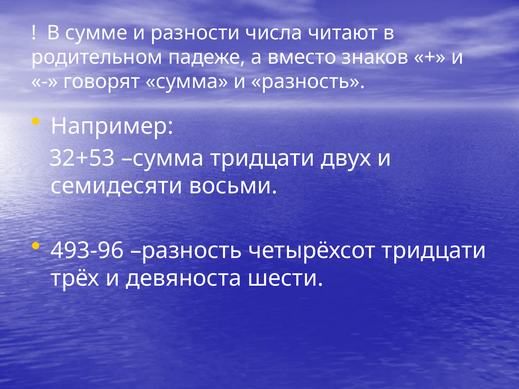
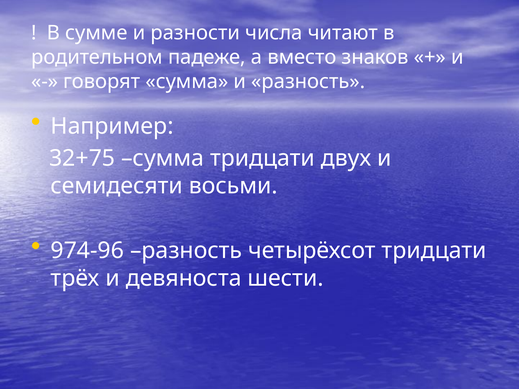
32+53: 32+53 -> 32+75 (82, 158)
493-96: 493-96 -> 974-96 (87, 251)
